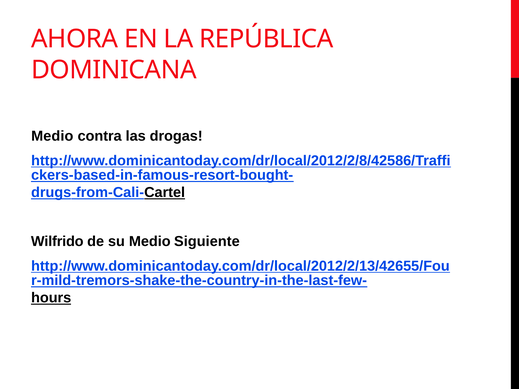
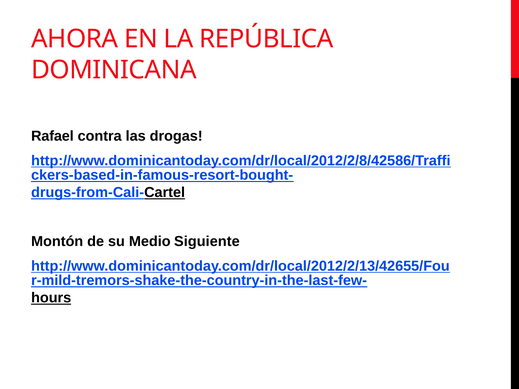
Medio: Medio -> Rafael (52, 136)
Wilfrido: Wilfrido -> Montón (57, 242)
